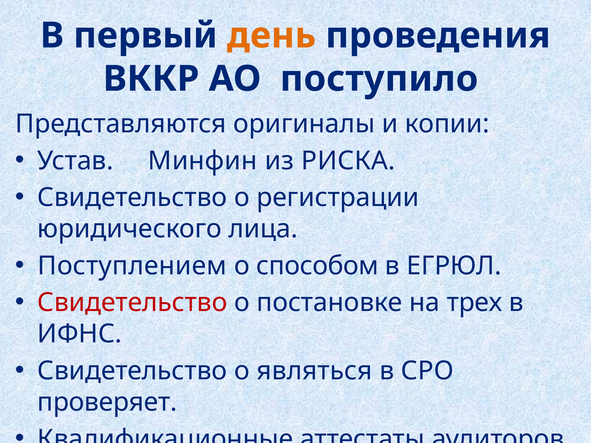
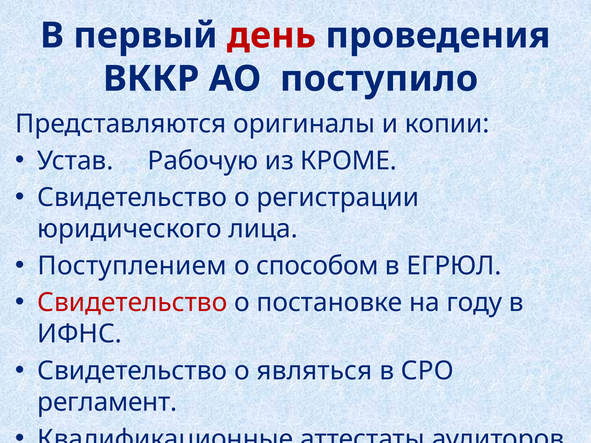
день colour: orange -> red (272, 36)
Минфин: Минфин -> Рабочую (203, 161)
РИСКА: РИСКА -> КРОМЕ (349, 161)
трех: трех -> году (474, 303)
проверяет: проверяет -> регламент (107, 402)
